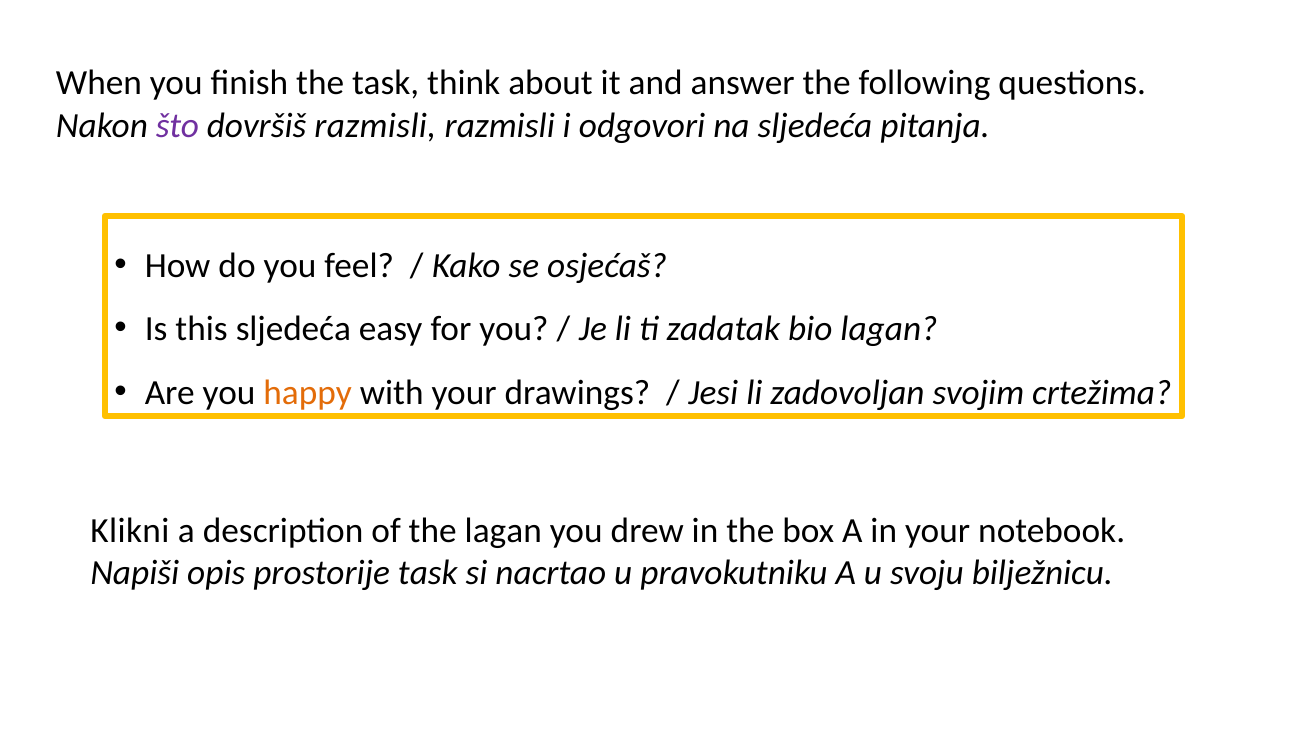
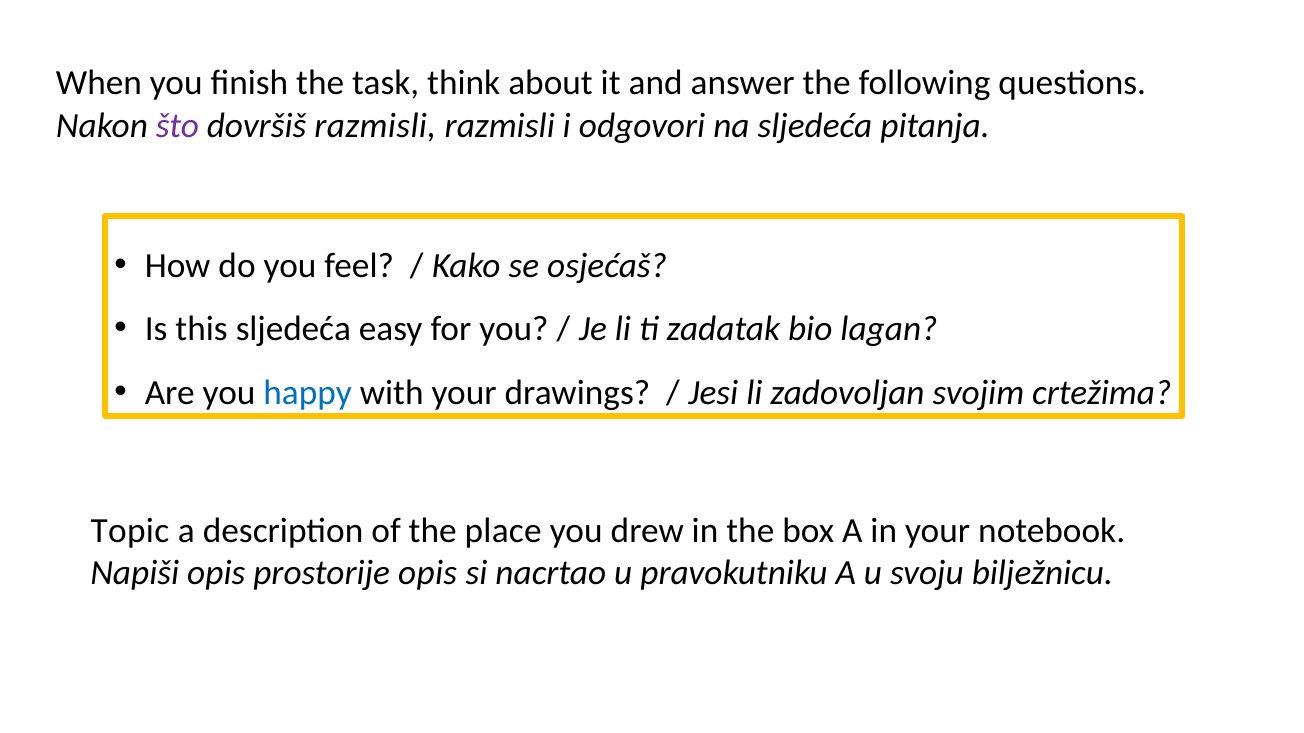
happy colour: orange -> blue (308, 393)
Klikni: Klikni -> Topic (130, 531)
the lagan: lagan -> place (503, 531)
prostorije task: task -> opis (428, 573)
